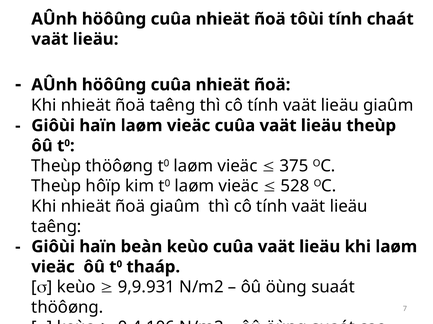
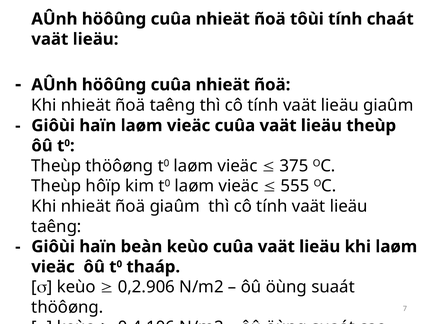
528: 528 -> 555 (295, 187)
9,9.931: 9,9.931 -> 0,2.906 (146, 288)
